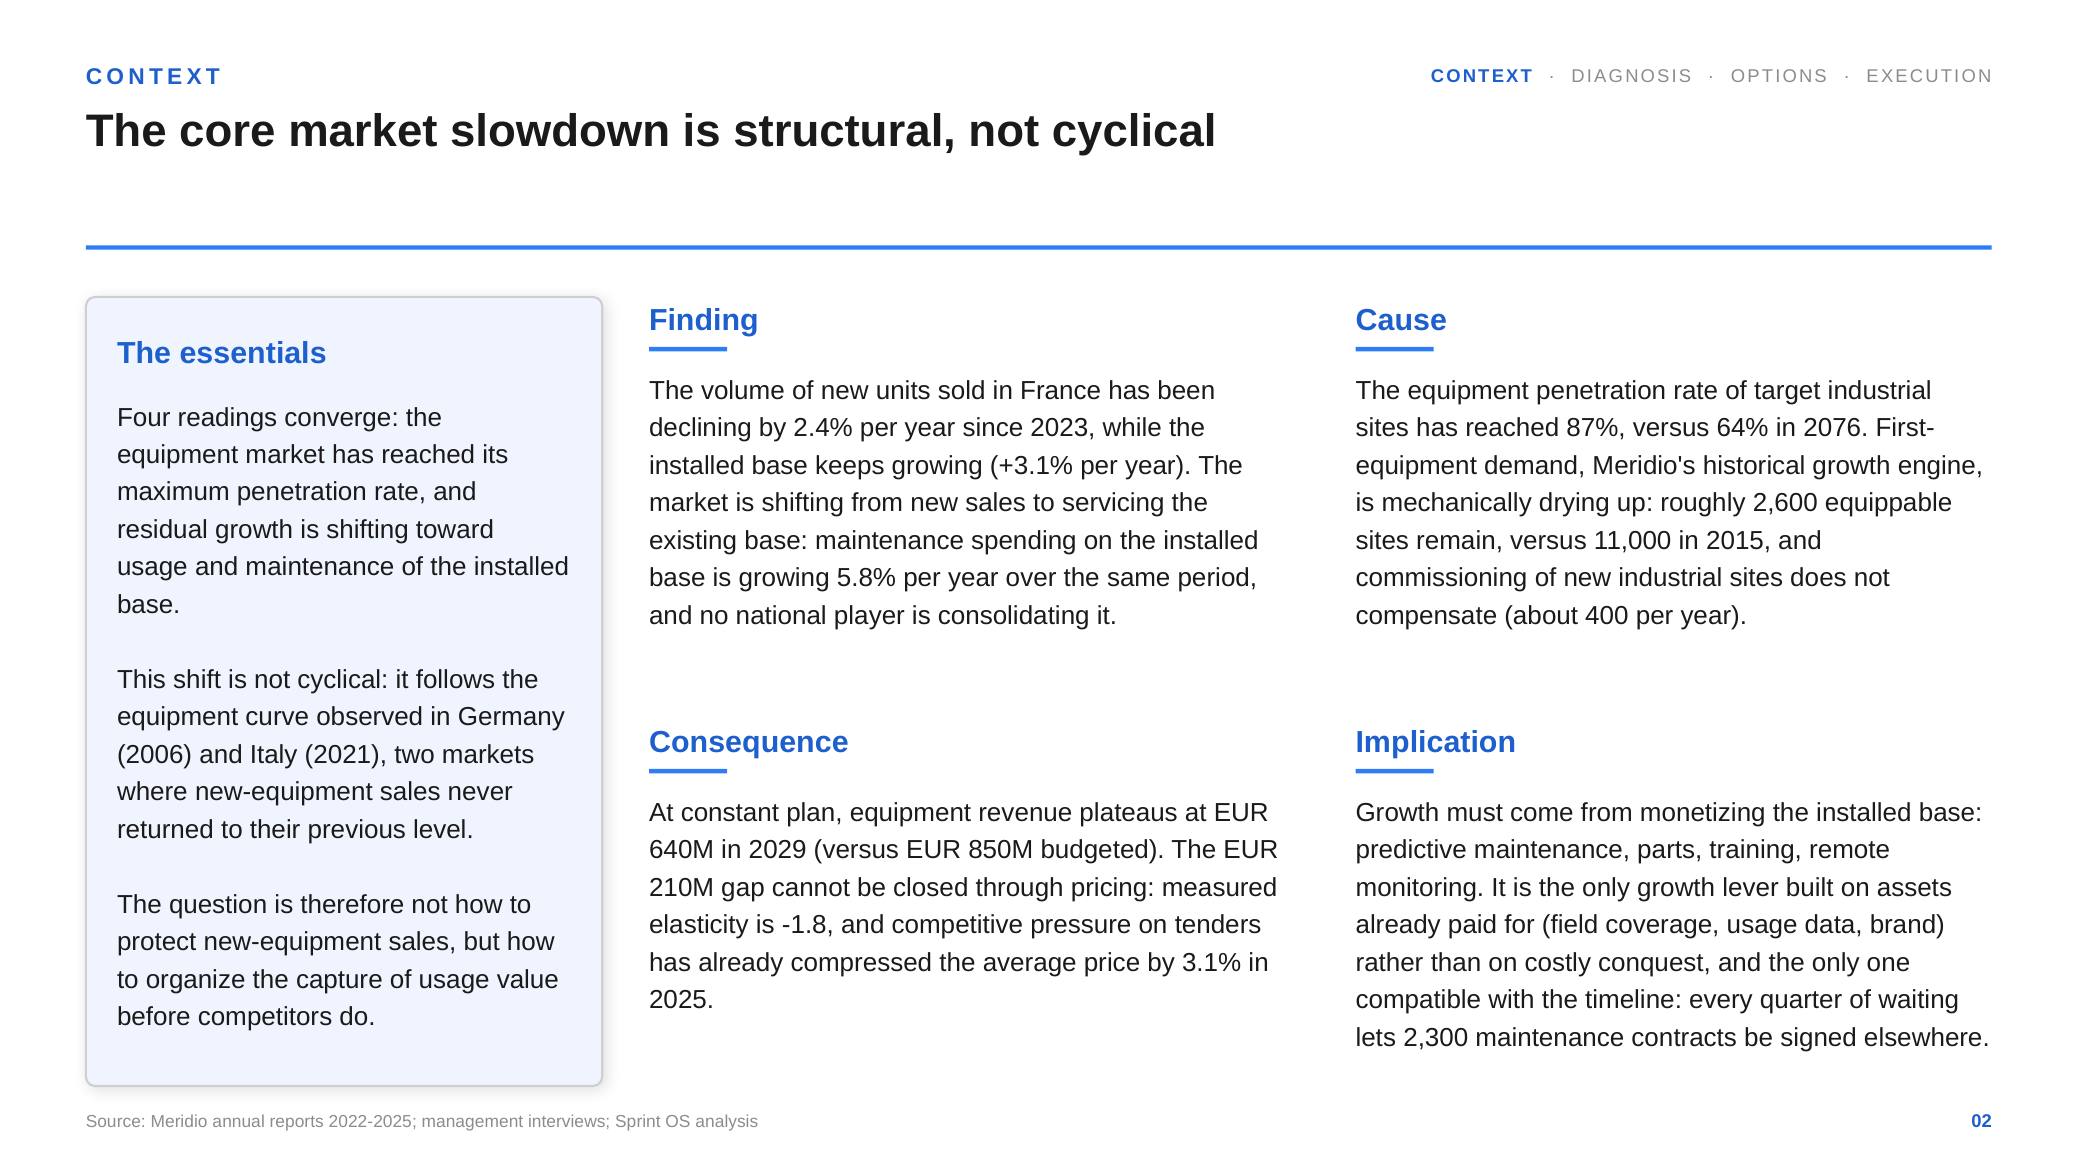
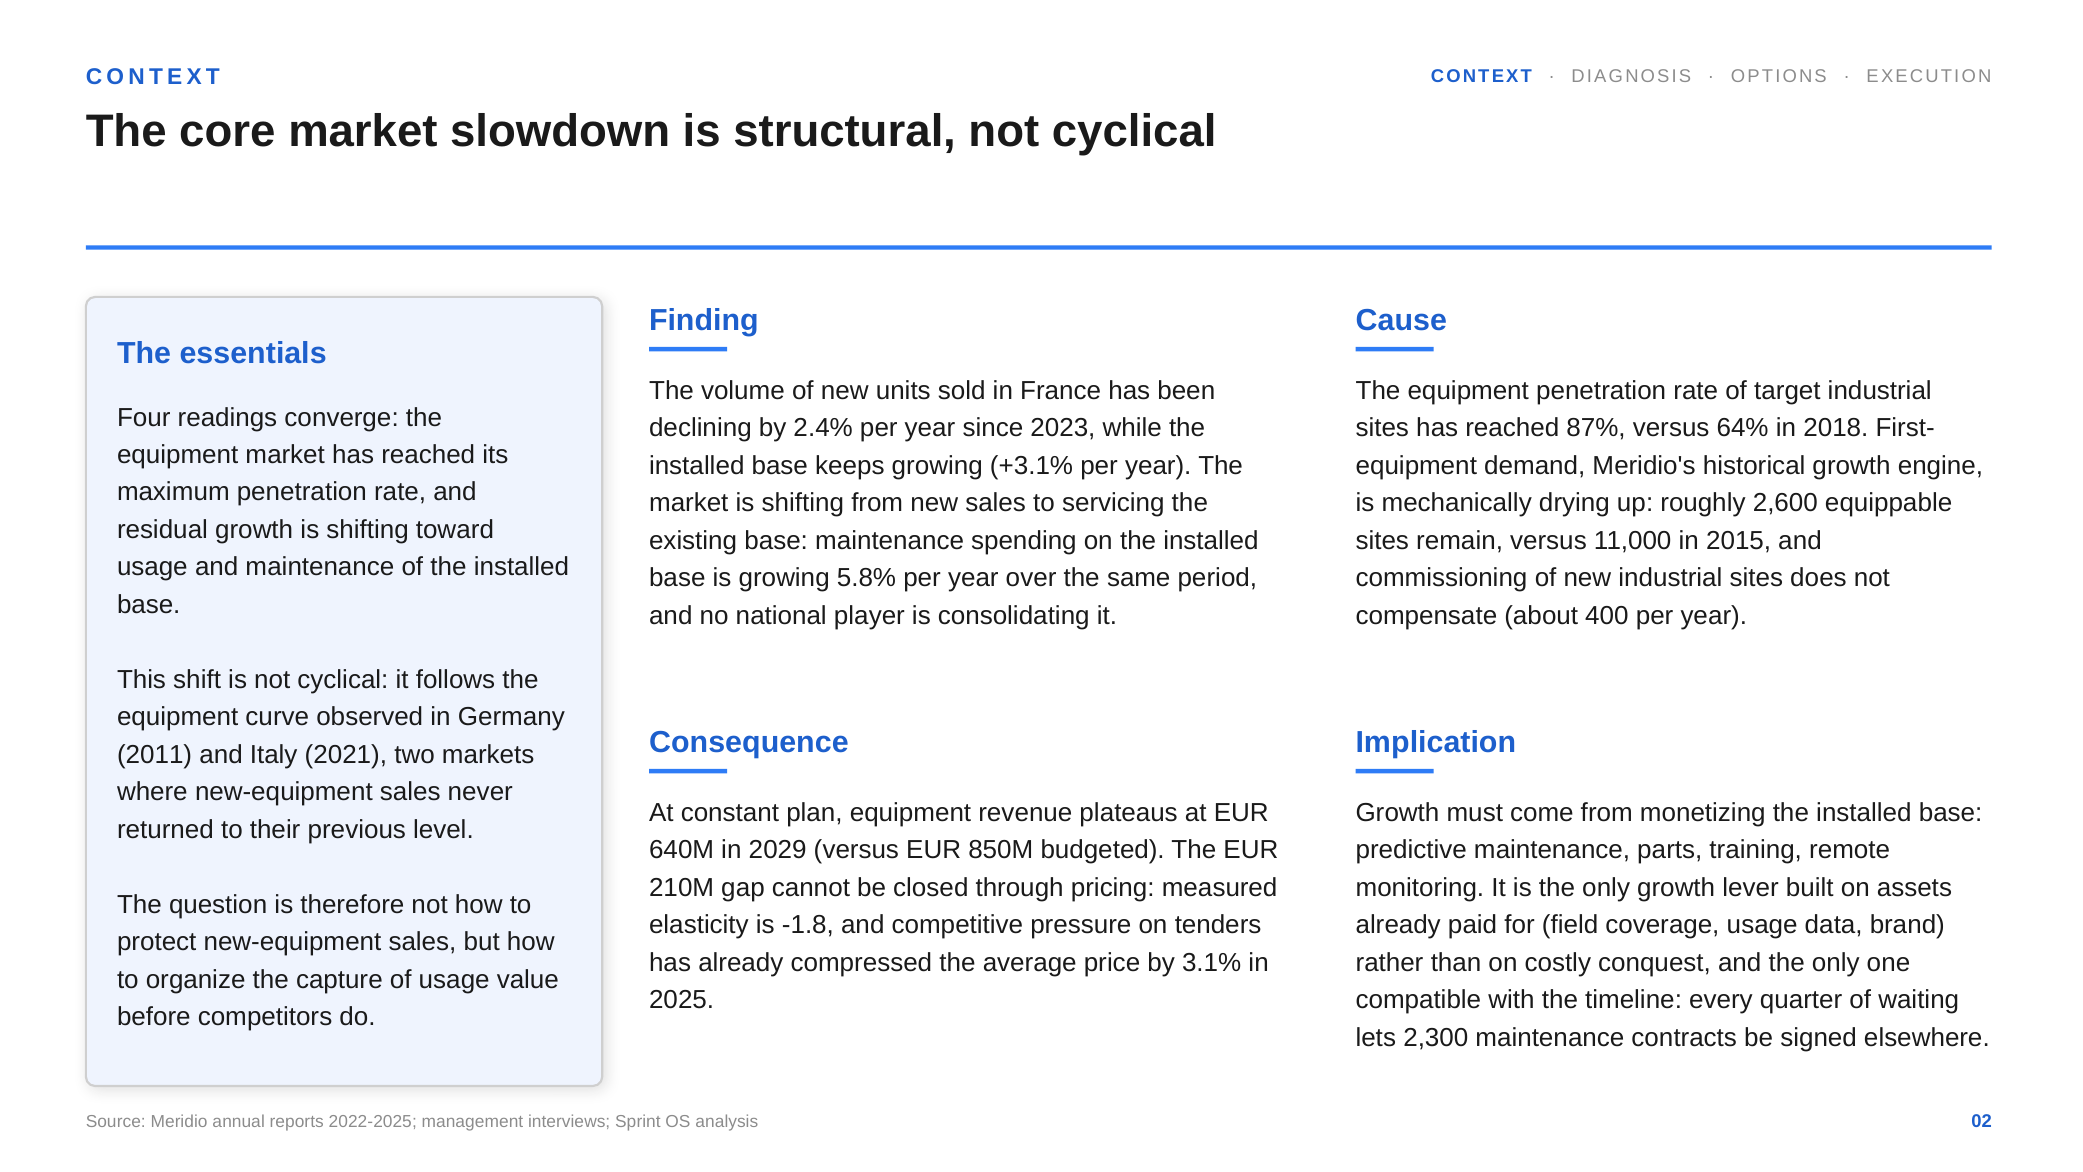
2076: 2076 -> 2018 (1836, 428)
2006: 2006 -> 2011 (155, 754)
